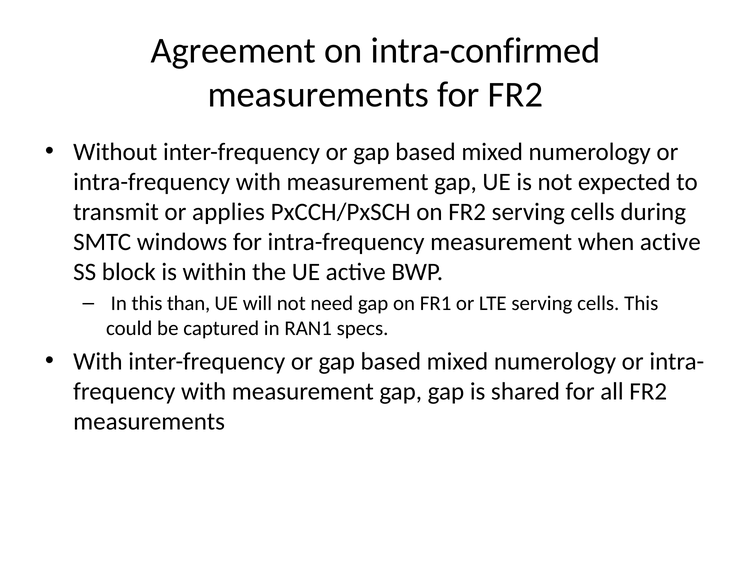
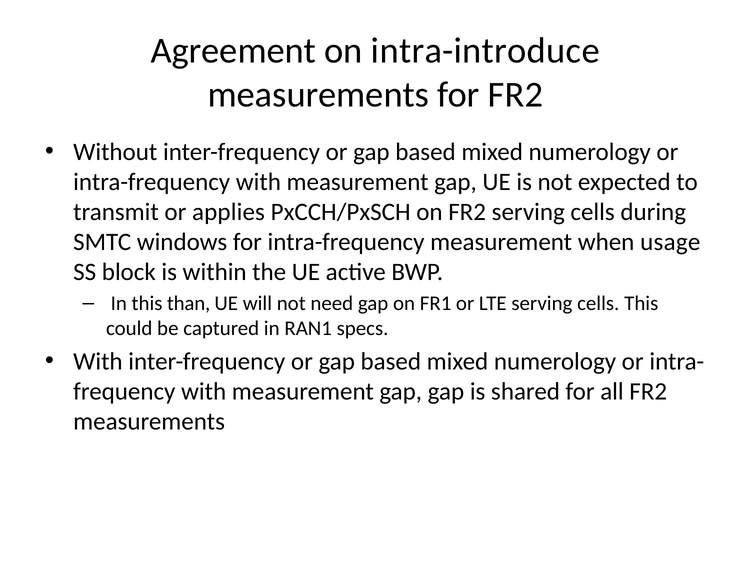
intra-confirmed: intra-confirmed -> intra-introduce (485, 51)
when active: active -> usage (670, 242)
